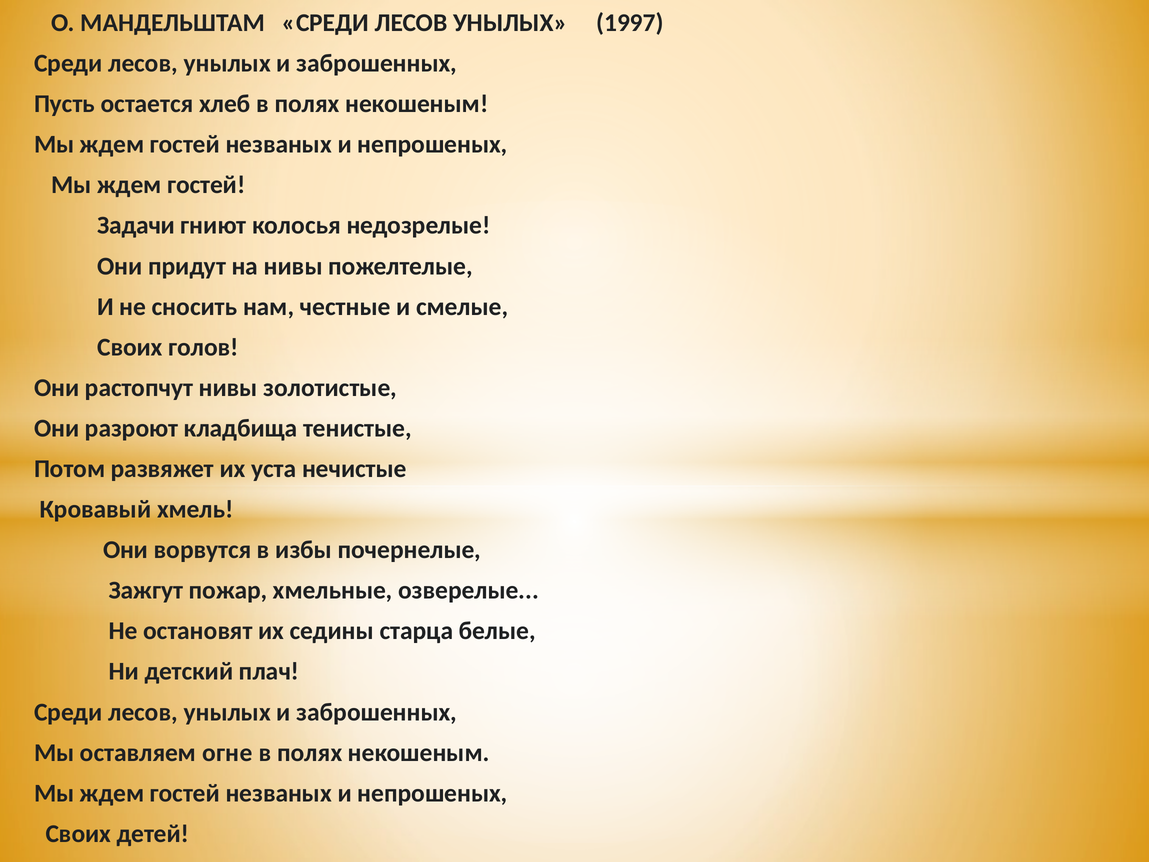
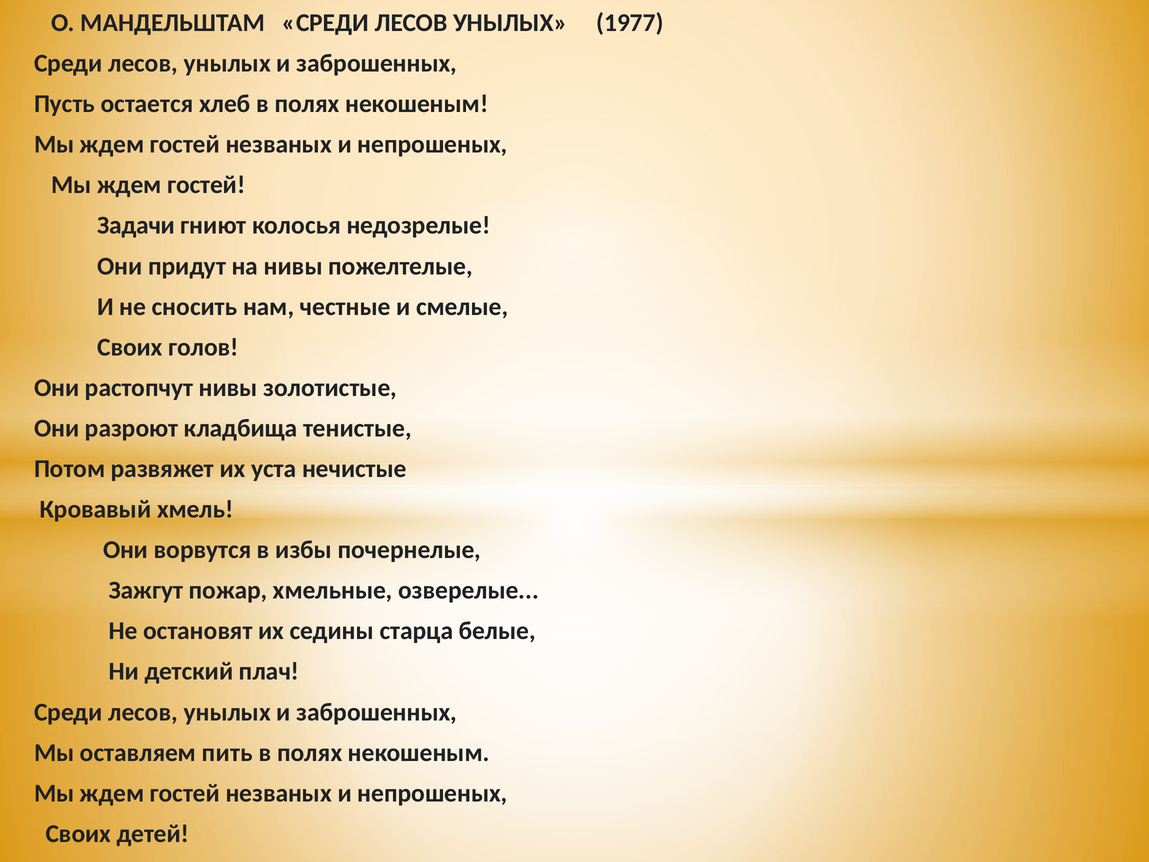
1997: 1997 -> 1977 (630, 23)
огне: огне -> пить (227, 752)
